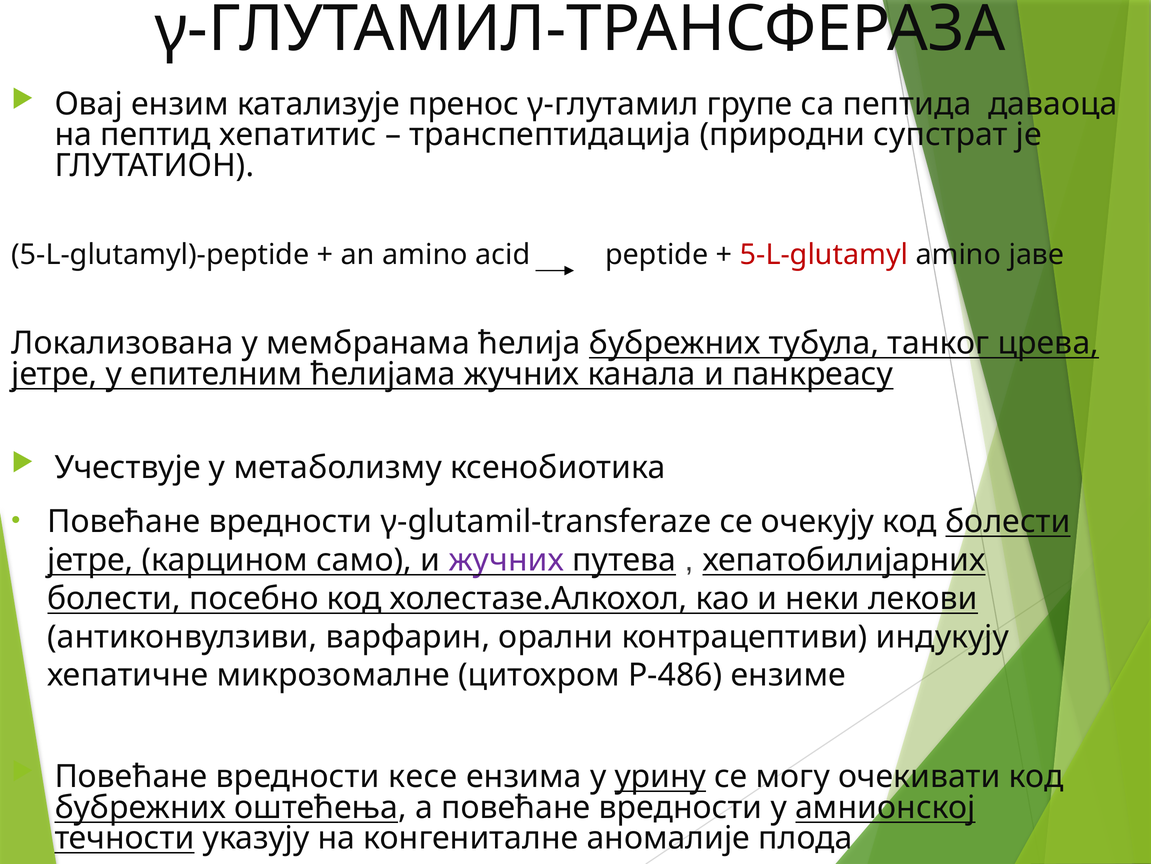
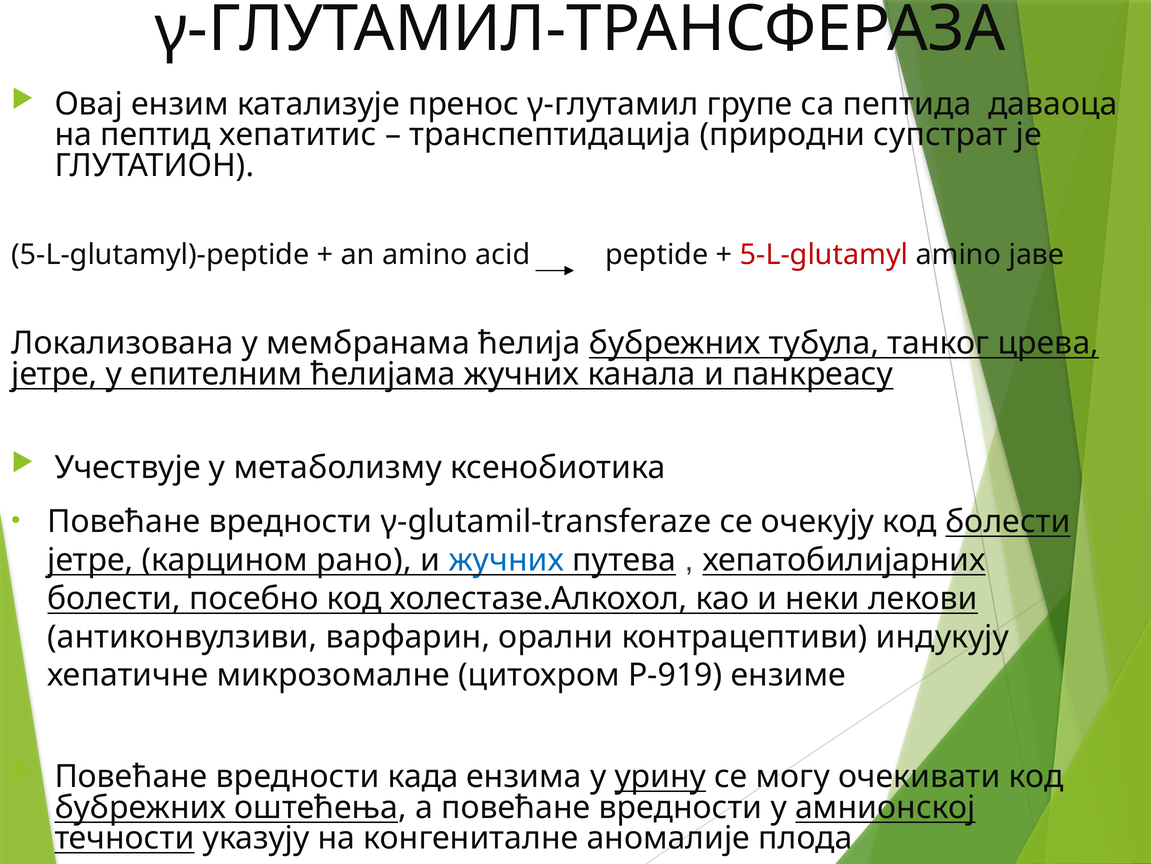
само: само -> рано (364, 560)
жучних colour: purple -> blue (506, 560)
P-486: P-486 -> P-919 (675, 675)
кесе: кесе -> када (423, 776)
